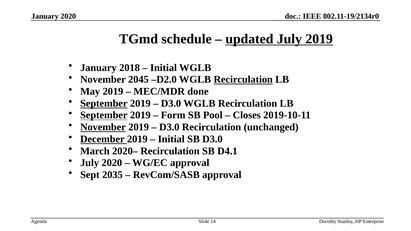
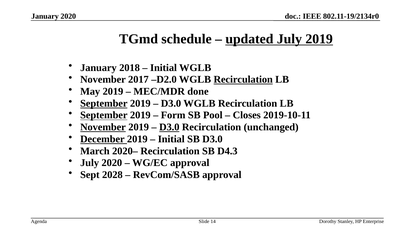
2045: 2045 -> 2017 (138, 80)
D3.0 underline: none -> present (169, 127)
D4.1: D4.1 -> D4.3 (227, 151)
2035: 2035 -> 2028 (112, 175)
